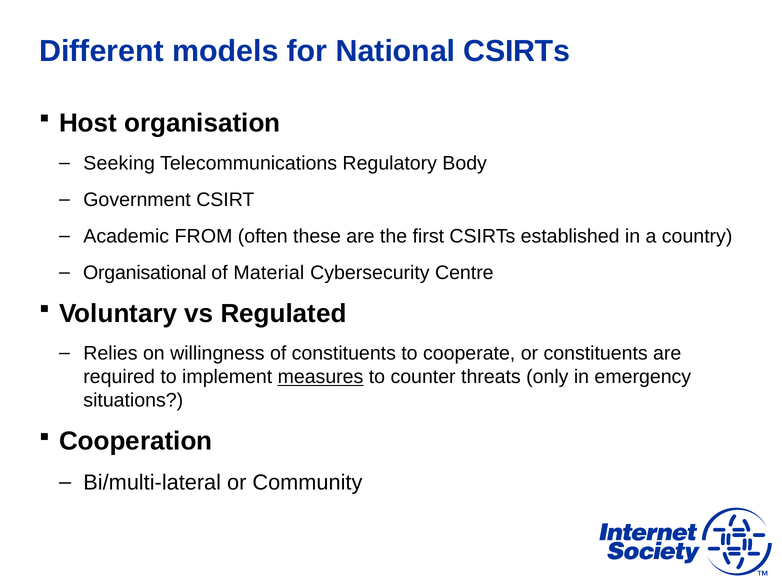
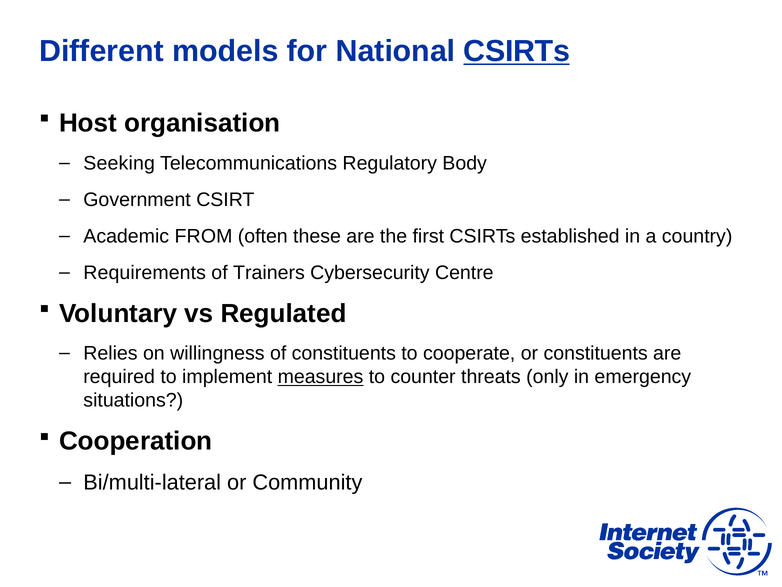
CSIRTs underline: none -> present (517, 51)
Organisational: Organisational -> Requirements (145, 272)
Material: Material -> Trainers (269, 272)
